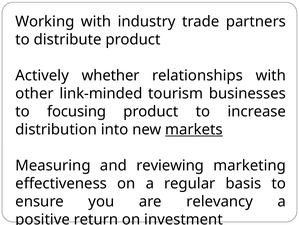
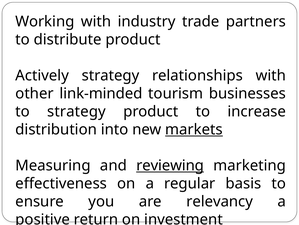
Actively whether: whether -> strategy (111, 75)
to focusing: focusing -> strategy (76, 111)
reviewing underline: none -> present (170, 165)
